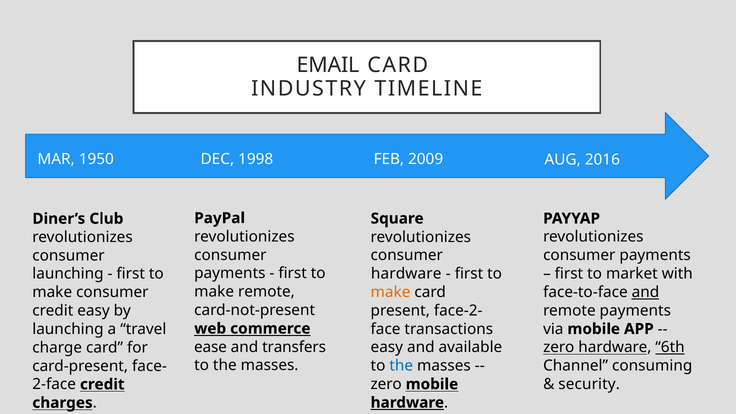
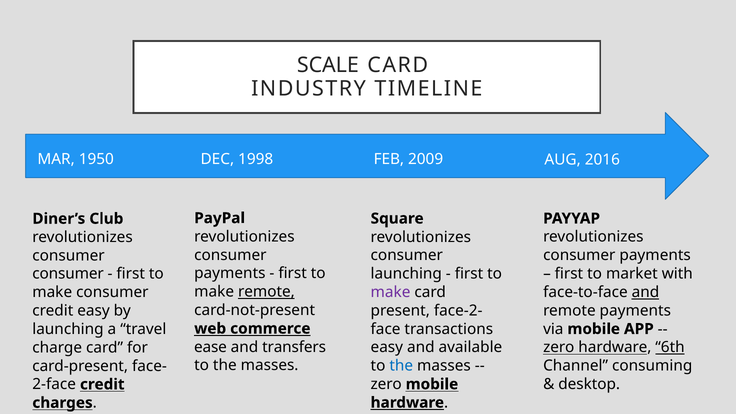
EMAIL: EMAIL -> SCALE (328, 65)
hardware: hardware -> launching (406, 274)
launching: launching -> consumer (68, 274)
remote underline: none -> present (266, 292)
make colour: orange -> purple (391, 292)
security: security -> desktop (589, 384)
